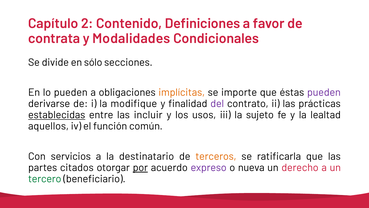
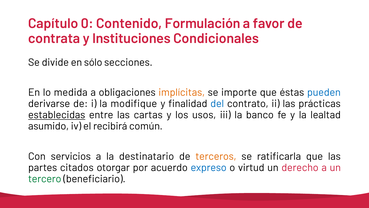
2: 2 -> 0 (87, 24)
Definiciones: Definiciones -> Formulación (203, 24)
Modalidades: Modalidades -> Instituciones (131, 38)
lo pueden: pueden -> medida (71, 92)
pueden colour: purple -> blue (324, 92)
del colour: purple -> blue (217, 104)
incluir: incluir -> cartas (148, 115)
sujeto: sujeto -> banco (260, 115)
aquellos: aquellos -> asumido (49, 126)
función: función -> recibirá (110, 126)
por underline: present -> none (140, 167)
expreso colour: purple -> blue (209, 167)
nueva: nueva -> virtud (251, 167)
